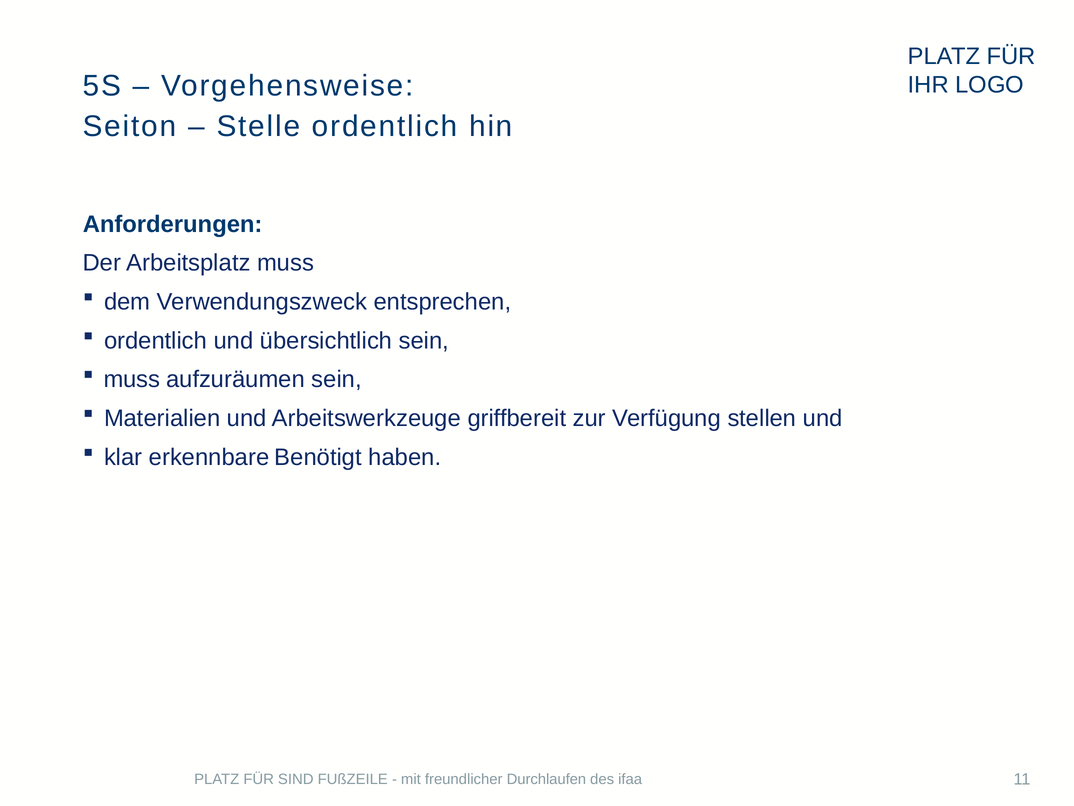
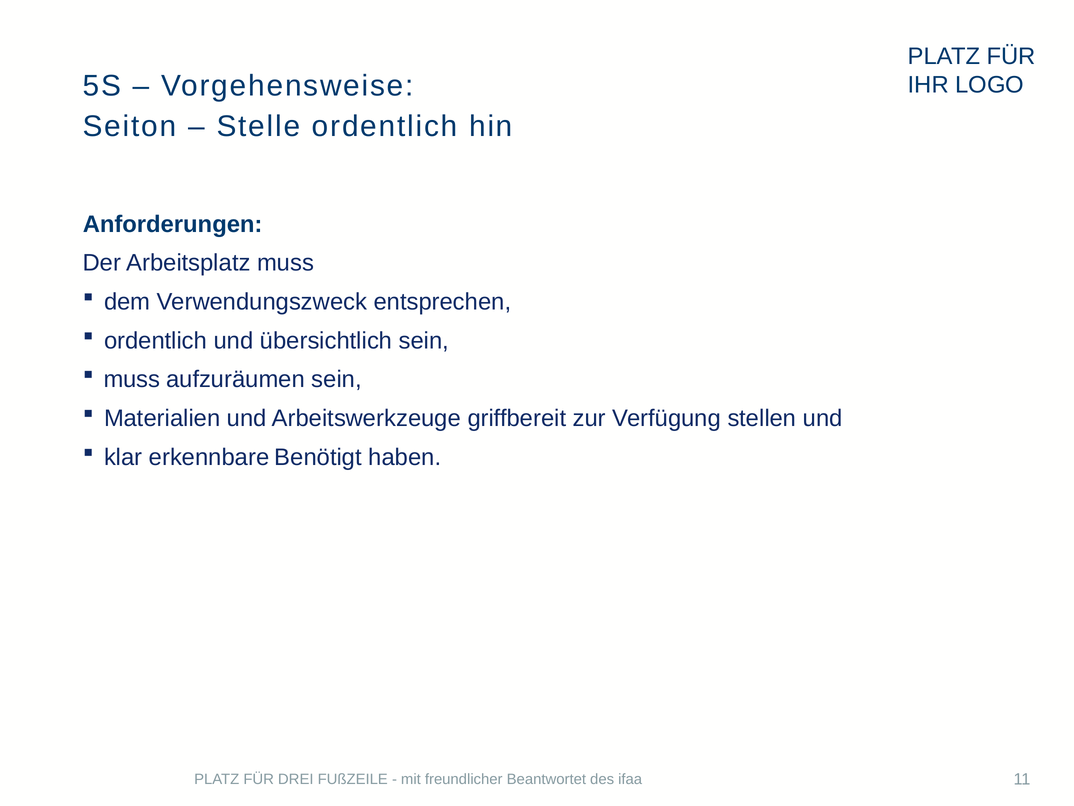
SIND: SIND -> DREI (296, 779)
Durchlaufen: Durchlaufen -> Beantwortet (546, 779)
